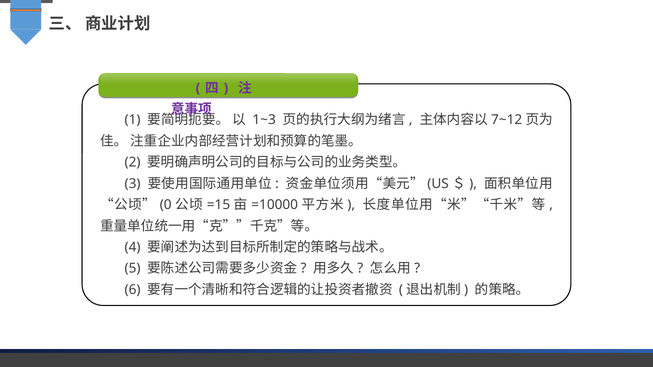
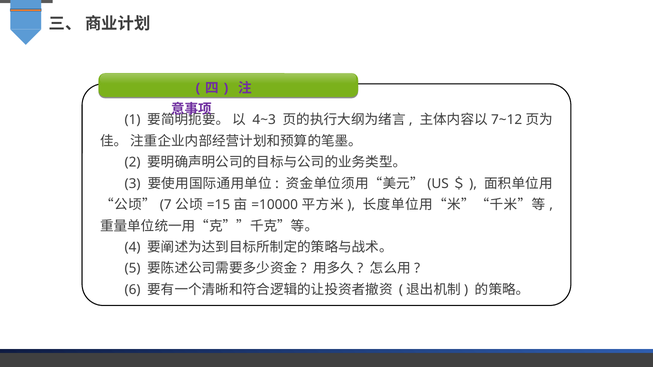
1~3: 1~3 -> 4~3 (264, 120)
0: 0 -> 7 (166, 205)
